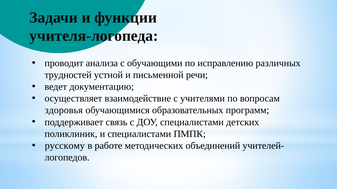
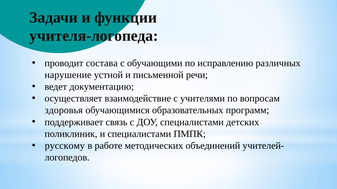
анализа: анализа -> состава (102, 63)
трудностей: трудностей -> нарушение (68, 75)
